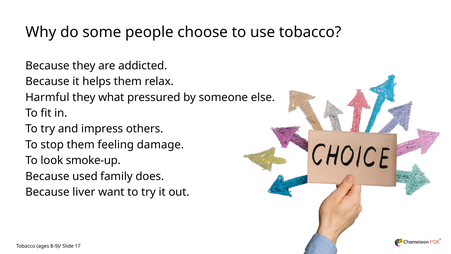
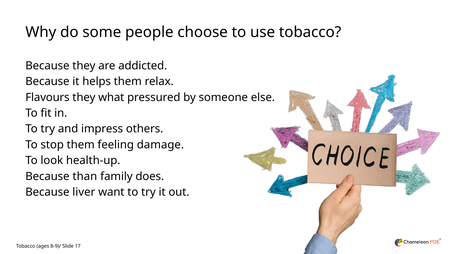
Harmful: Harmful -> Flavours (47, 97)
smoke-up: smoke-up -> health-up (93, 160)
used: used -> than (85, 176)
